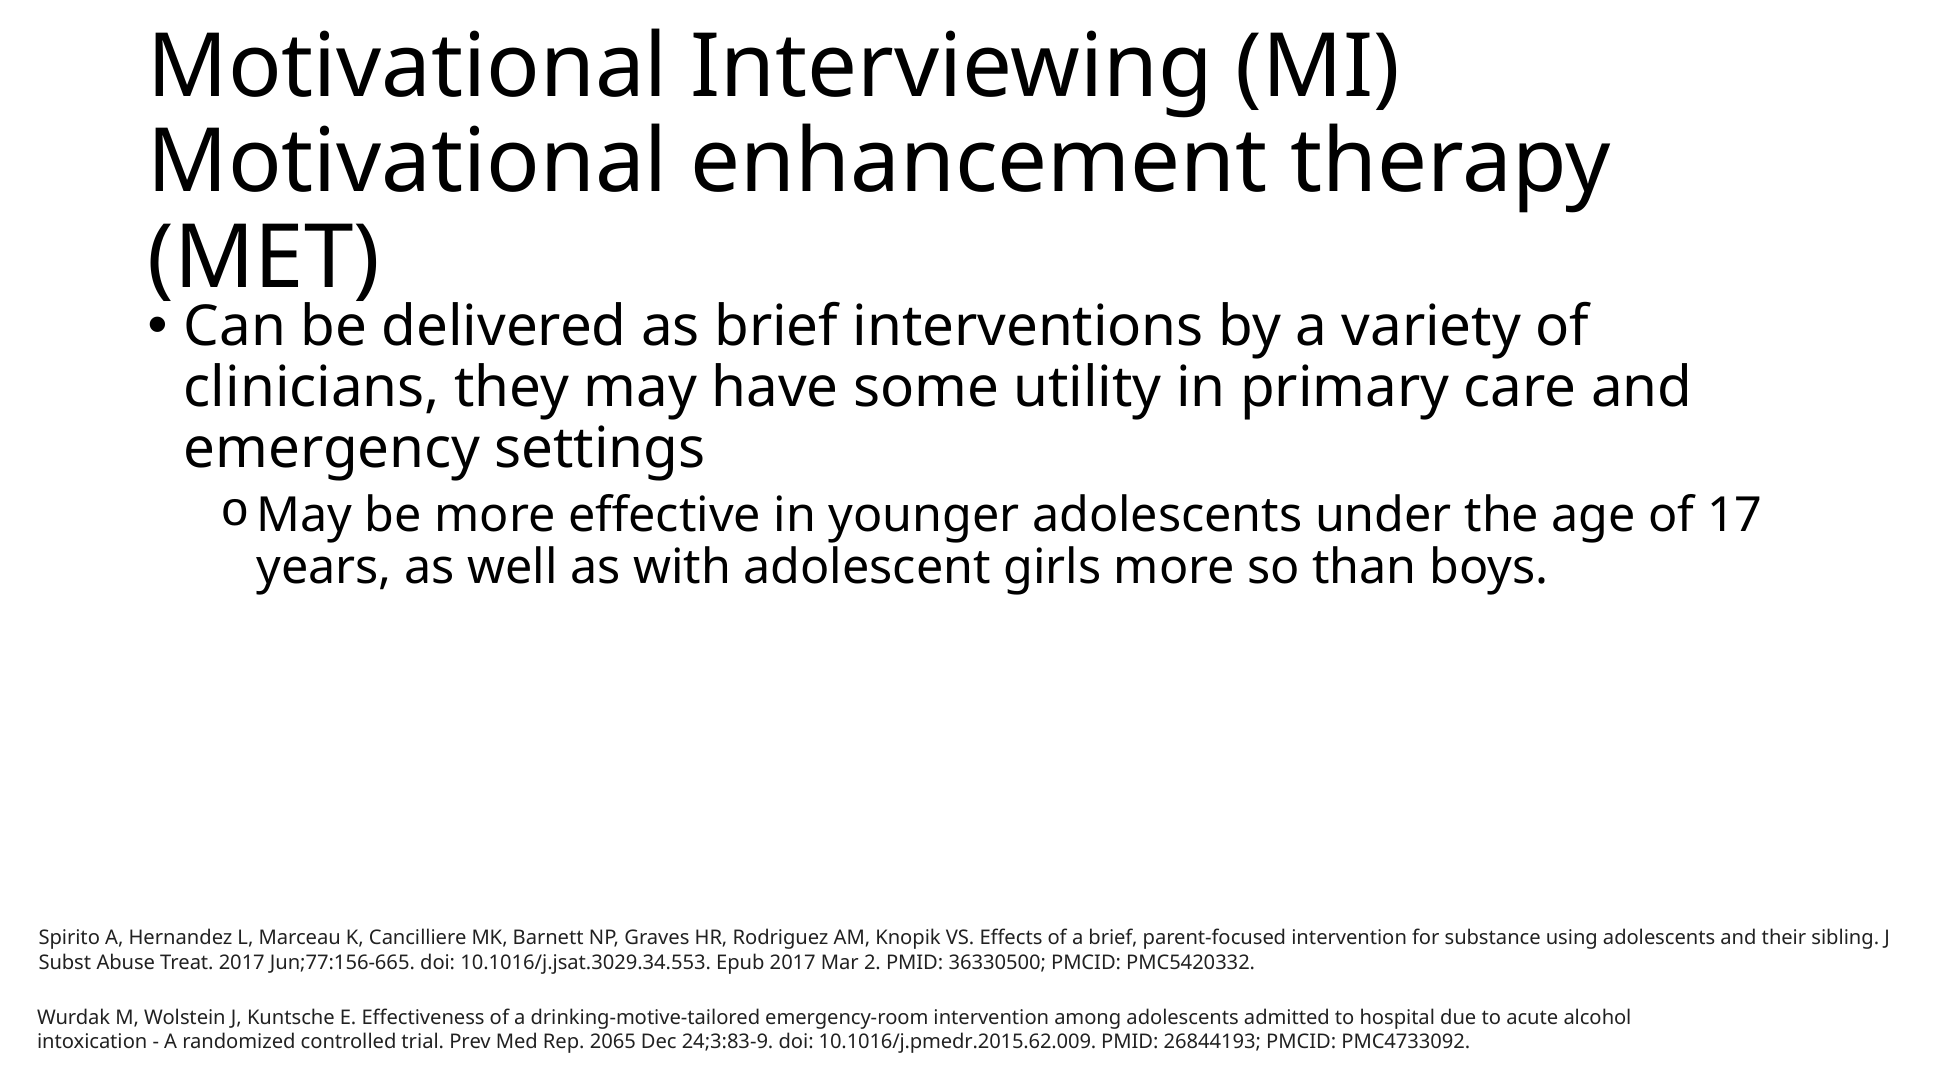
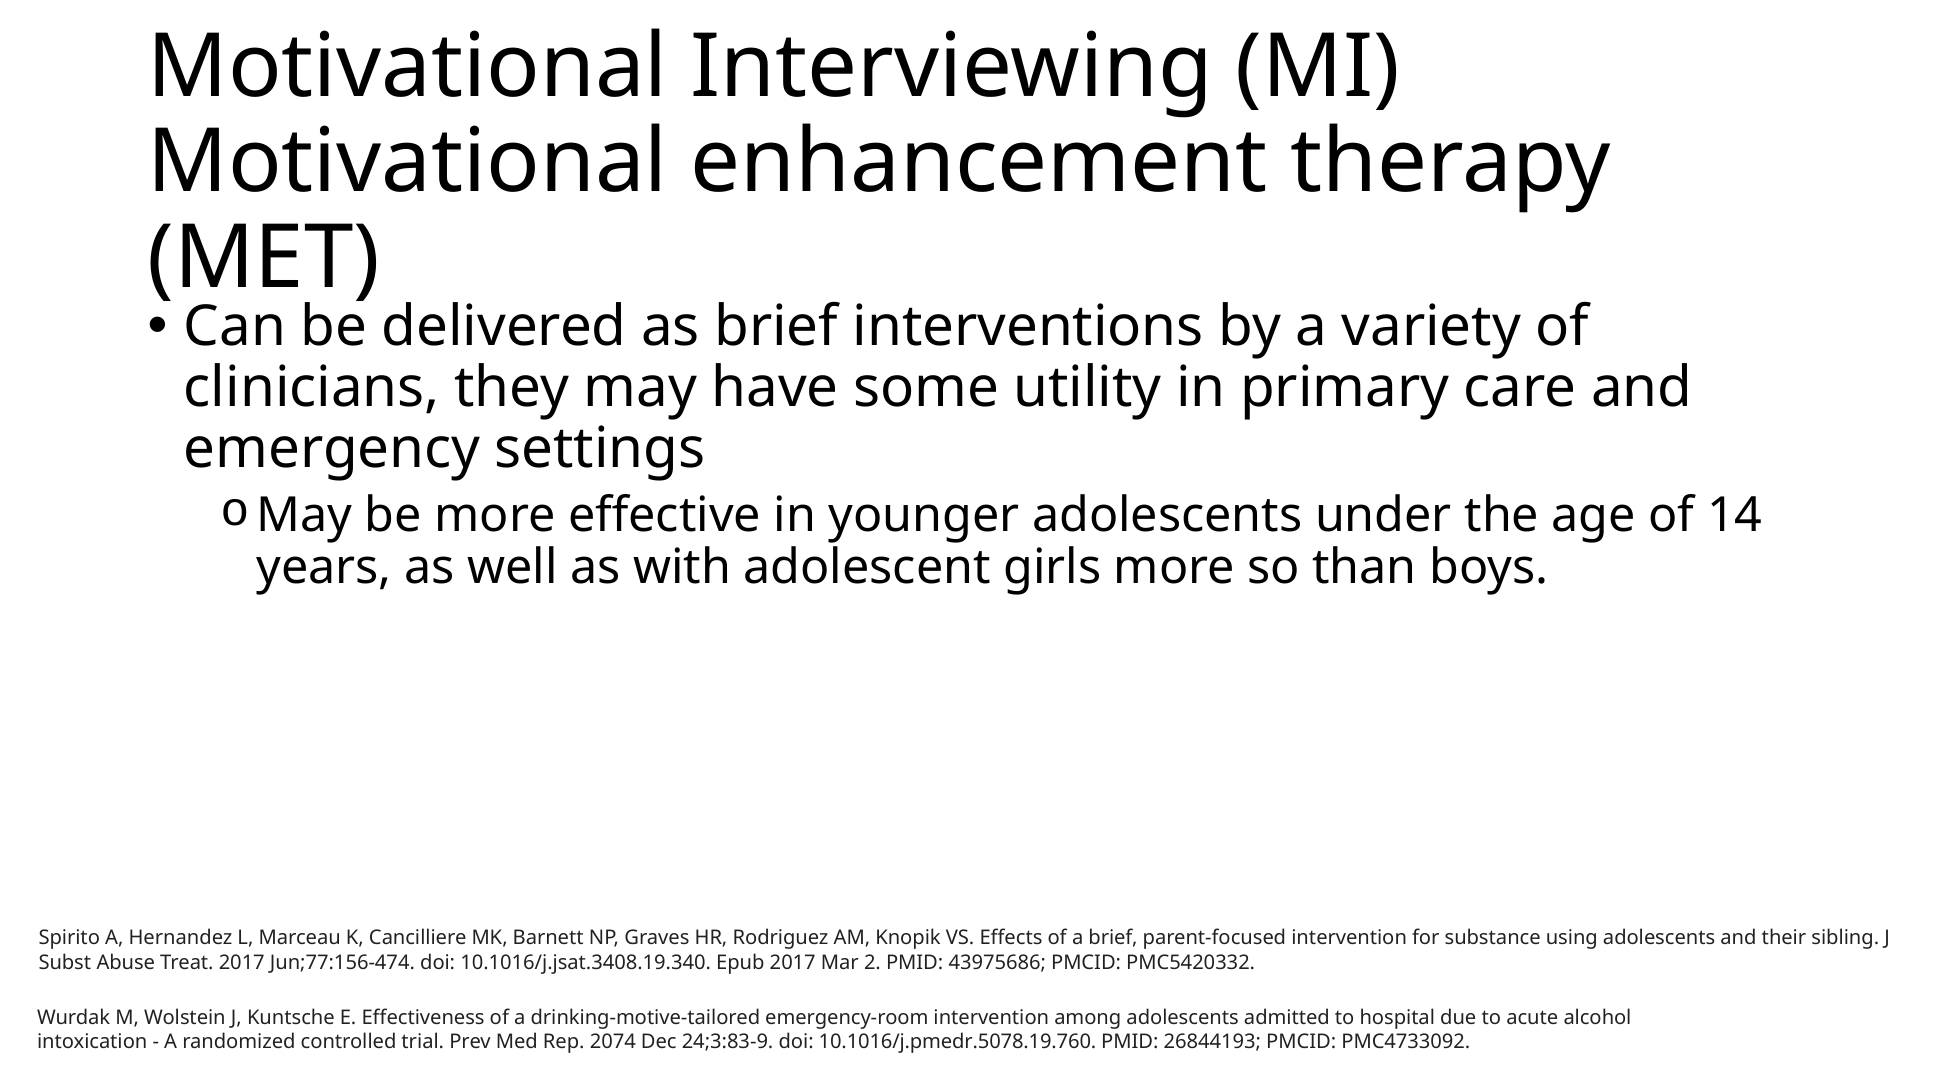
17: 17 -> 14 (1735, 516)
Jun;77:156-665: Jun;77:156-665 -> Jun;77:156-474 (342, 963)
10.1016/j.jsat.3029.34.553: 10.1016/j.jsat.3029.34.553 -> 10.1016/j.jsat.3408.19.340 (586, 963)
36330500: 36330500 -> 43975686 (997, 963)
2065: 2065 -> 2074 (613, 1042)
10.1016/j.pmedr.2015.62.009: 10.1016/j.pmedr.2015.62.009 -> 10.1016/j.pmedr.5078.19.760 (958, 1042)
